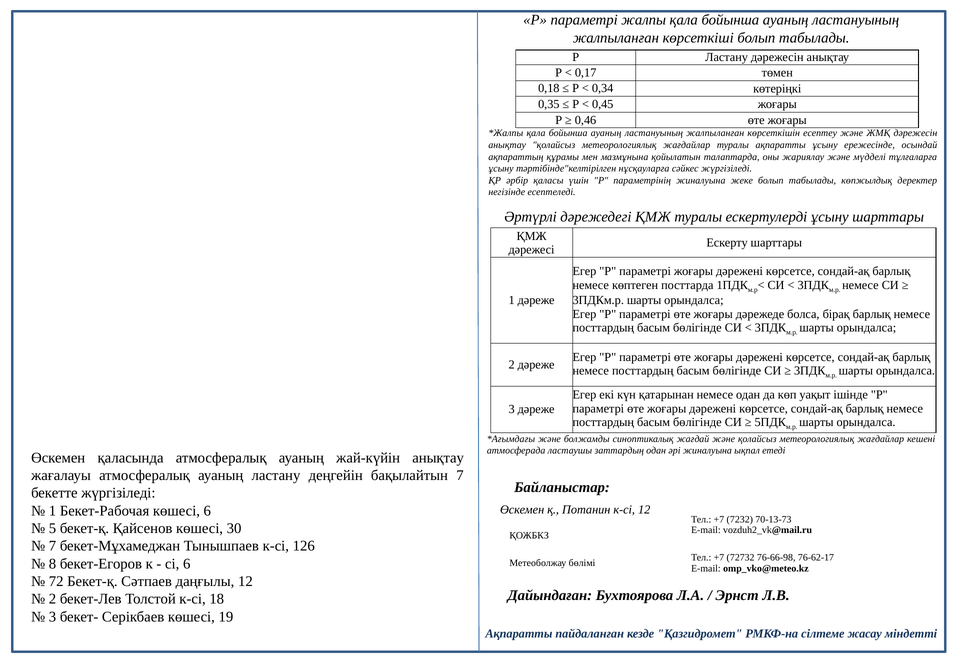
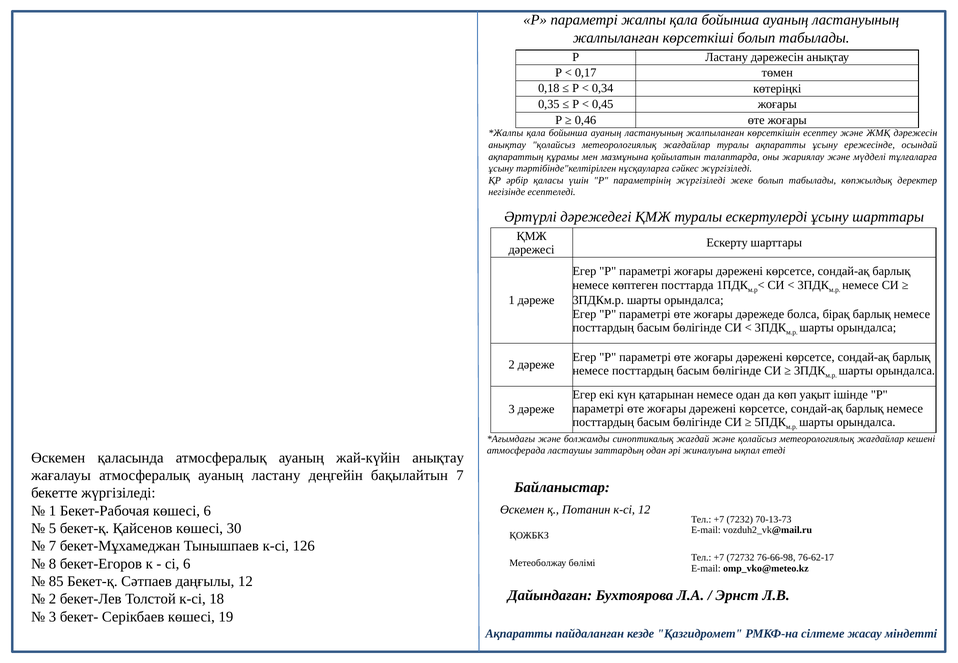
параметрінің жиналуына: жиналуына -> жүргізіледі (701, 180)
72: 72 -> 85 (56, 582)
